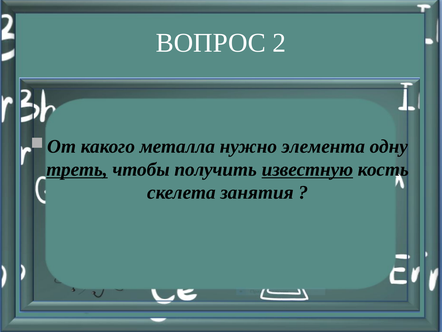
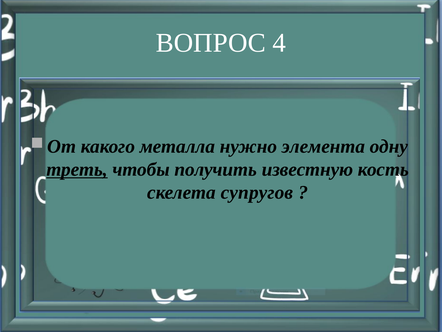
2: 2 -> 4 (279, 43)
известную underline: present -> none (307, 169)
занятия: занятия -> супругов (257, 192)
